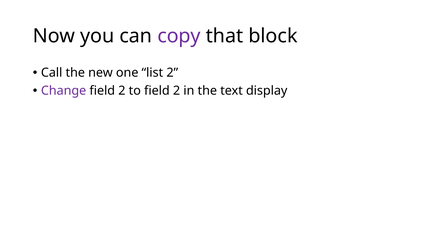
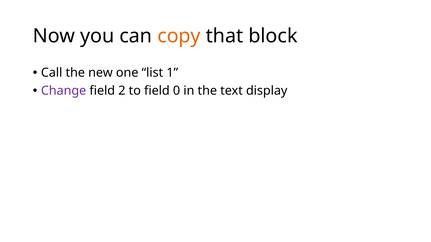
copy colour: purple -> orange (179, 36)
list 2: 2 -> 1 (172, 73)
to field 2: 2 -> 0 (177, 91)
